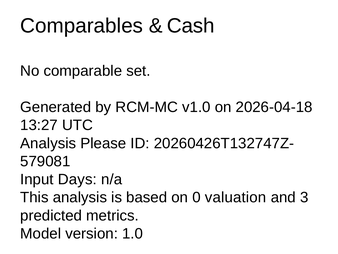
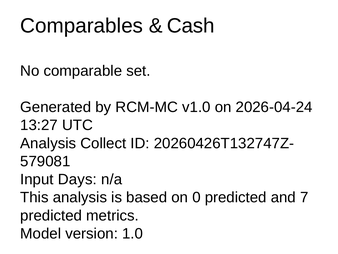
2026-04-18: 2026-04-18 -> 2026-04-24 (274, 107)
Please: Please -> Collect (103, 143)
0 valuation: valuation -> predicted (236, 197)
3: 3 -> 7 (304, 197)
